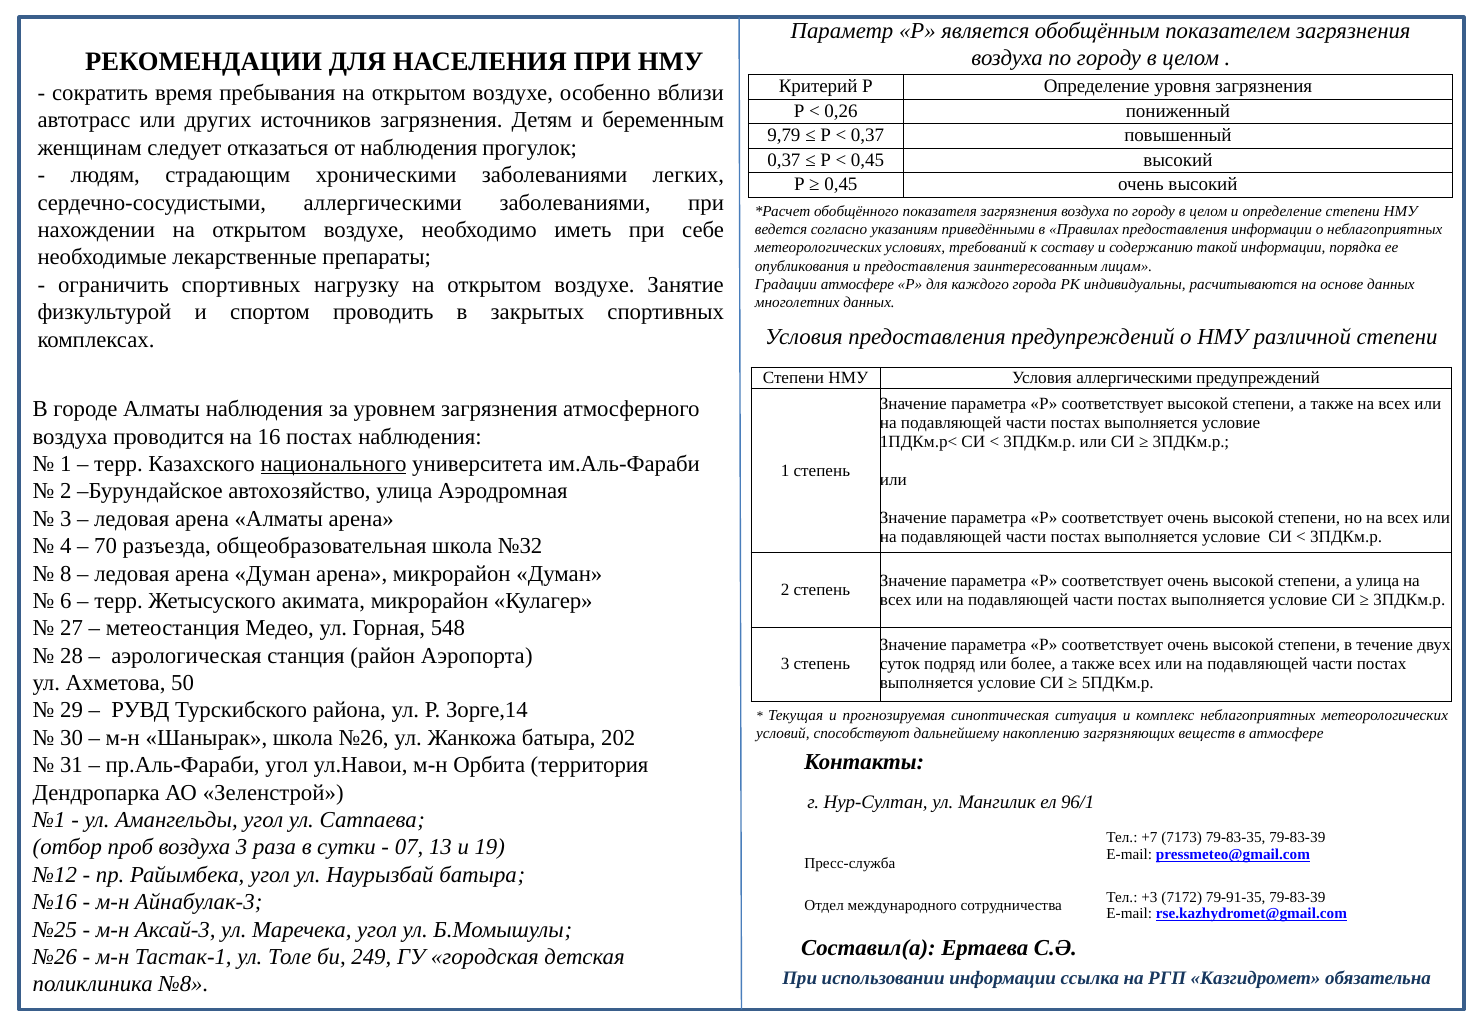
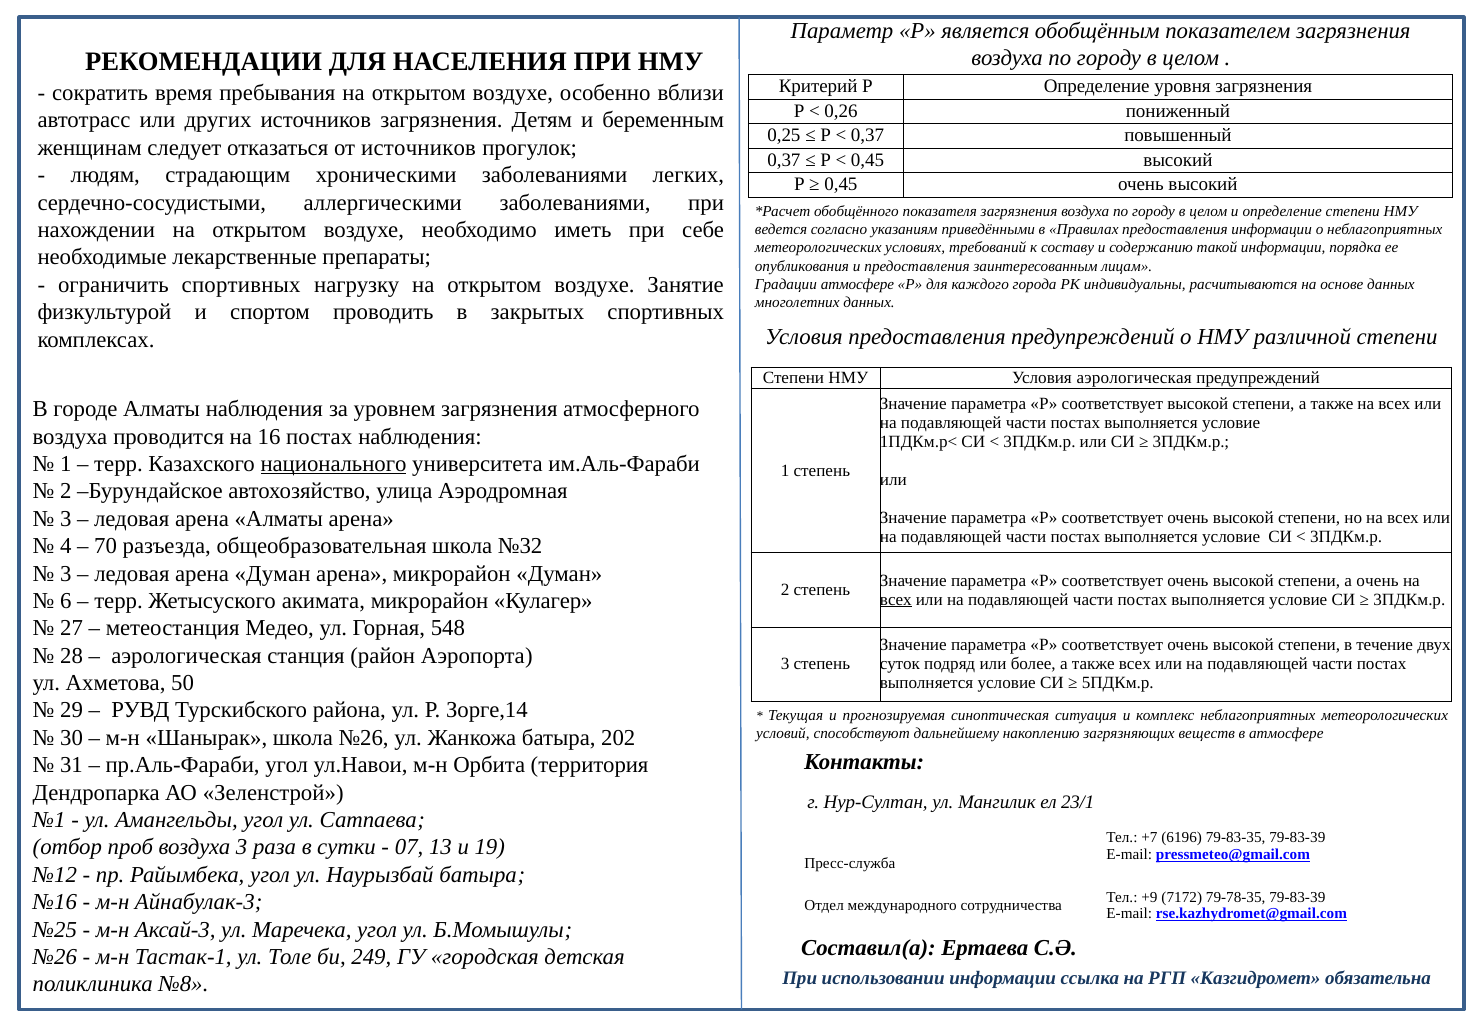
9,79: 9,79 -> 0,25 (784, 136)
от наблюдения: наблюдения -> источников (419, 148)
Условия аллергическими: аллергическими -> аэрологическая (1134, 378)
8: 8 -> 3 (66, 573)
а улица: улица -> очень (1378, 580)
всех underline: none -> present (896, 599)
96/1: 96/1 -> 23/1 (1078, 802)
7173: 7173 -> 6196 (1182, 838)
+3: +3 -> +9 (1149, 897)
79-91-35: 79-91-35 -> 79-78-35 (1236, 897)
